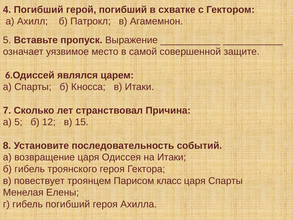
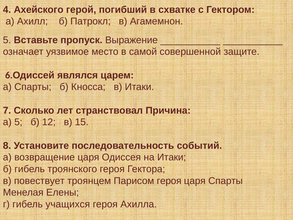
4 Погибший: Погибший -> Ахейского (39, 10)
Парисом класс: класс -> героя (169, 181)
гибель погибший: погибший -> учащихся (68, 204)
